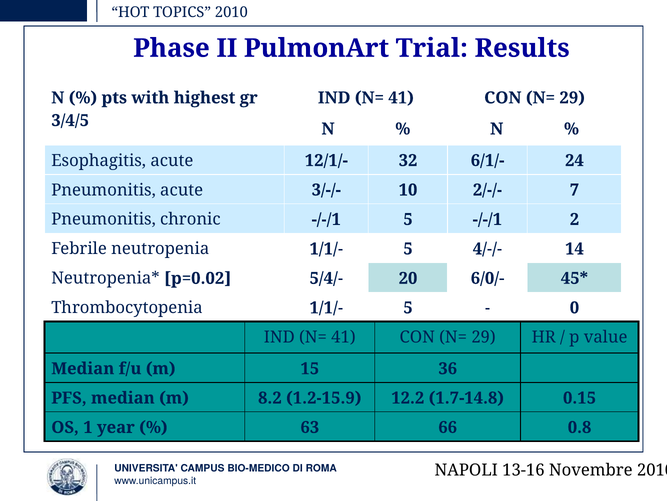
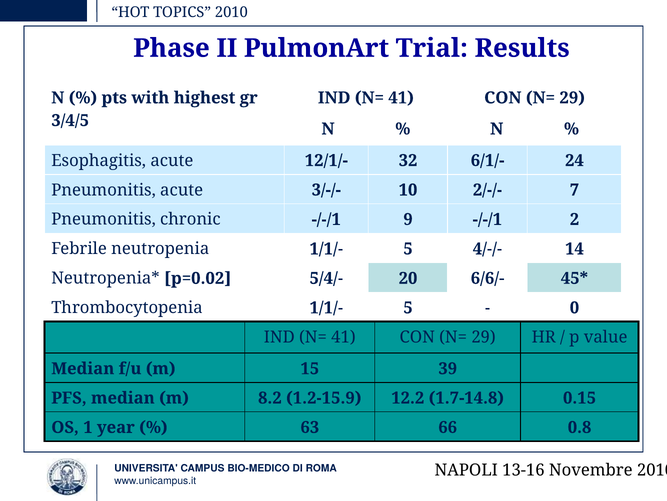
-/-/1 5: 5 -> 9 (408, 219)
6/0/-: 6/0/- -> 6/6/- (487, 278)
36: 36 -> 39 (448, 368)
